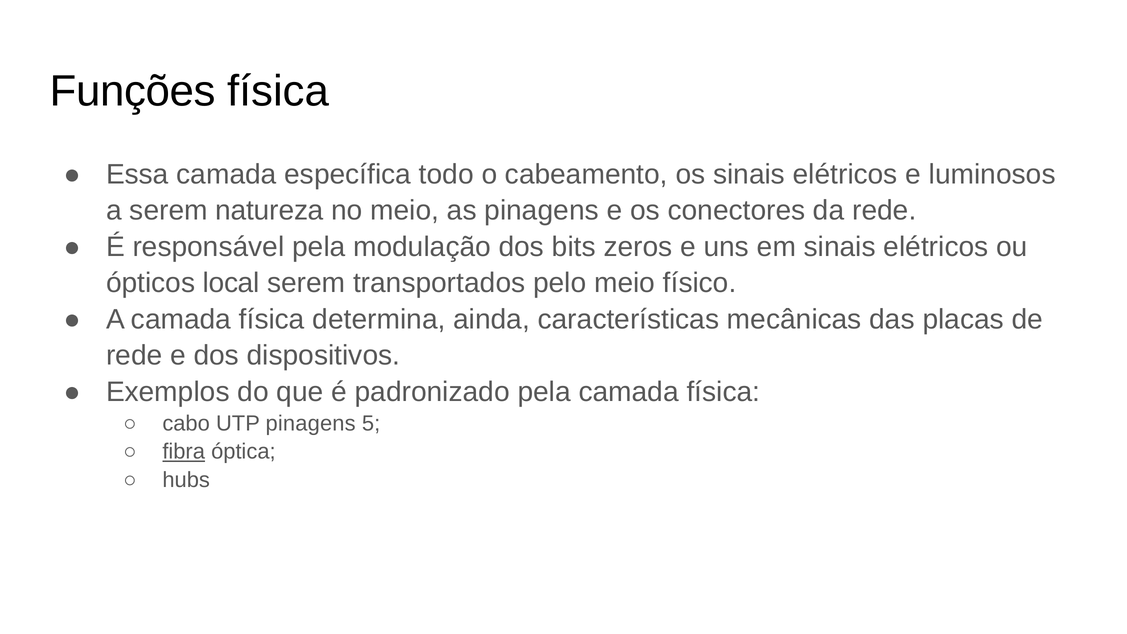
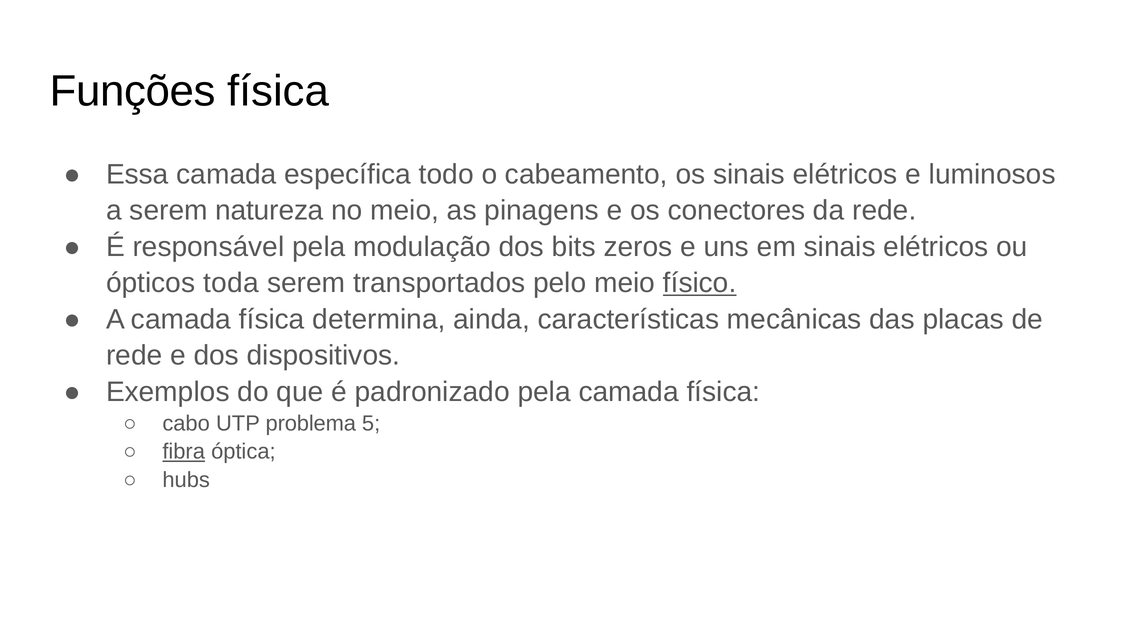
local: local -> toda (231, 283)
físico underline: none -> present (700, 283)
UTP pinagens: pinagens -> problema (311, 423)
